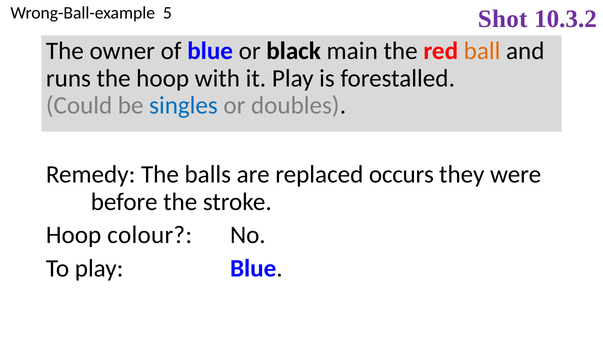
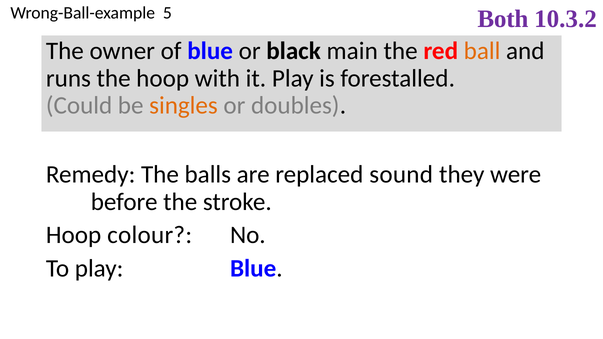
Shot: Shot -> Both (503, 19)
singles colour: blue -> orange (183, 105)
occurs: occurs -> sound (401, 175)
